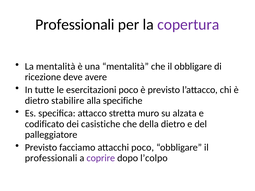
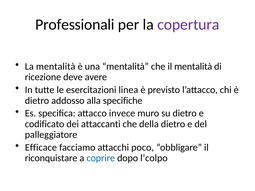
il obbligare: obbligare -> mentalità (193, 66)
esercitazioni poco: poco -> linea (128, 90)
stabilire: stabilire -> addosso (68, 101)
stretta: stretta -> invece (122, 113)
su alzata: alzata -> dietro (185, 113)
casistiche: casistiche -> attaccanti (101, 124)
Previsto: Previsto -> Efficace (41, 148)
professionali: professionali -> riconquistare (51, 158)
coprire colour: purple -> blue (101, 158)
